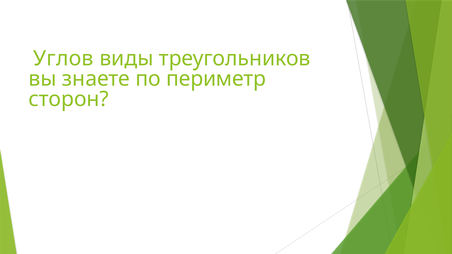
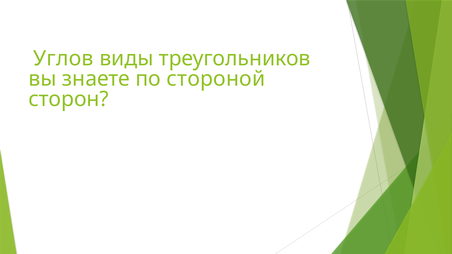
периметр: периметр -> стороной (216, 79)
